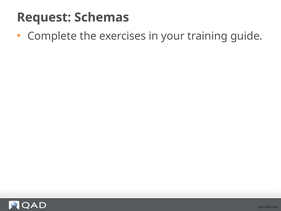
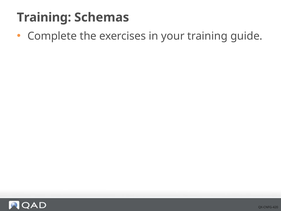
Request: Request -> Training (44, 17)
